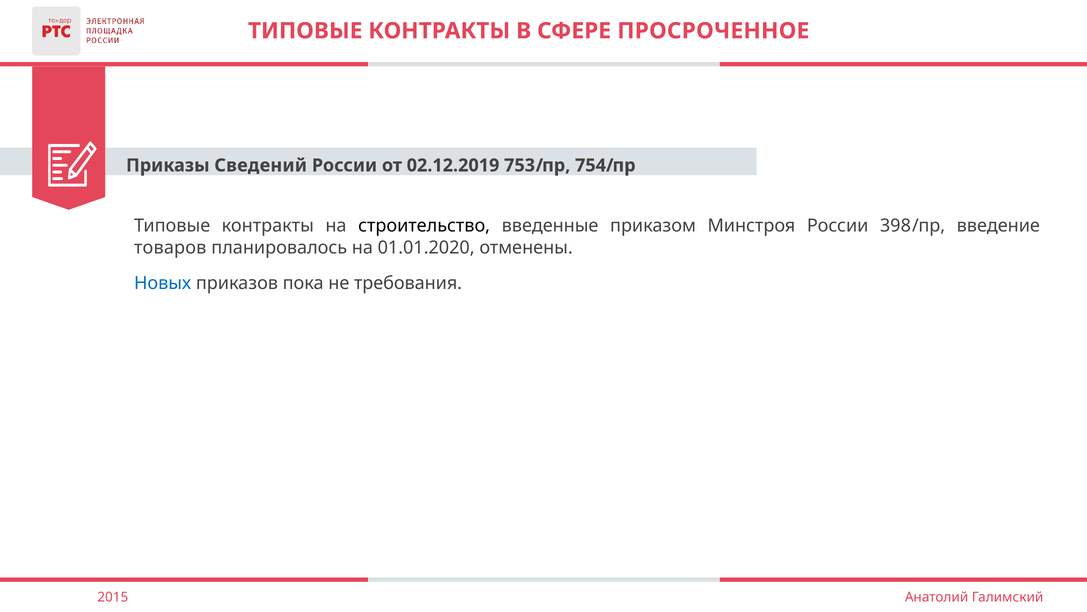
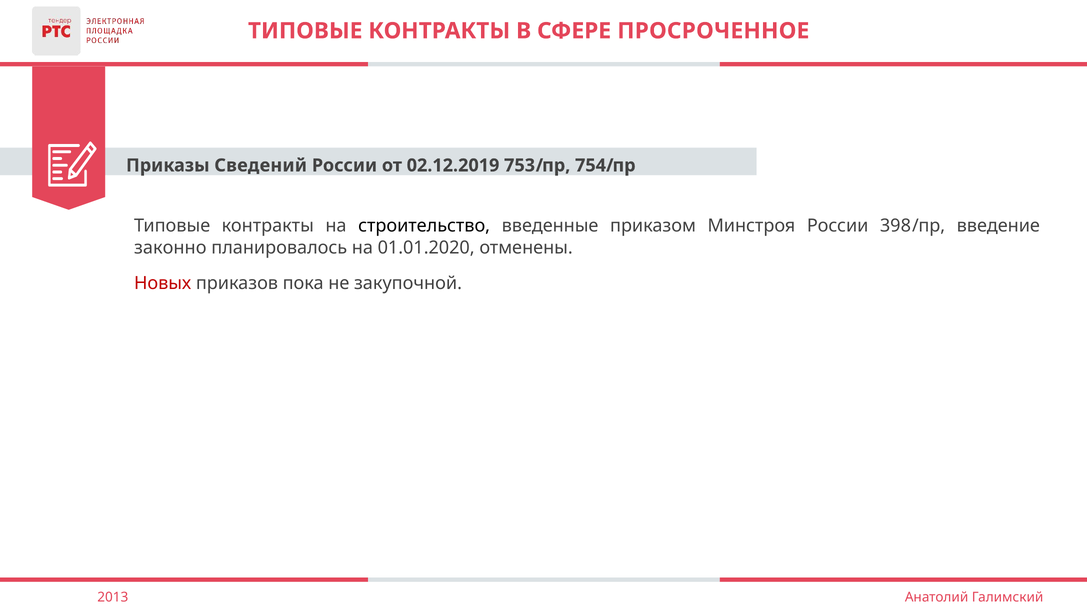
товаров: товаров -> законно (170, 247)
Новых colour: blue -> red (163, 283)
требования: требования -> закупочной (408, 283)
2015: 2015 -> 2013 (113, 597)
